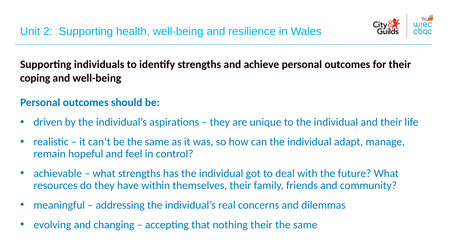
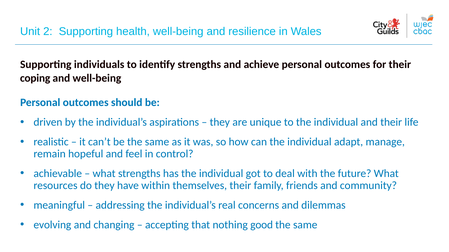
nothing their: their -> good (262, 225)
